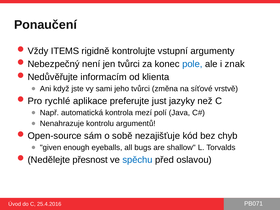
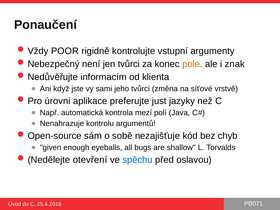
ITEMS: ITEMS -> POOR (65, 51)
pole colour: blue -> orange (192, 64)
rychlé: rychlé -> úrovni (58, 101)
přesnost: přesnost -> otevření (90, 160)
